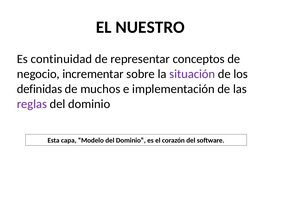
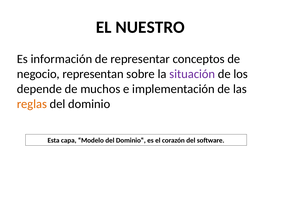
continuidad: continuidad -> información (61, 59)
incrementar: incrementar -> representan (93, 74)
definidas: definidas -> depende (39, 89)
reglas colour: purple -> orange (32, 104)
